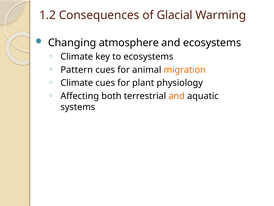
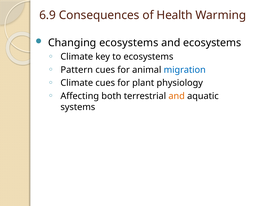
1.2: 1.2 -> 6.9 (48, 15)
Glacial: Glacial -> Health (175, 15)
Changing atmosphere: atmosphere -> ecosystems (129, 43)
migration colour: orange -> blue (185, 70)
